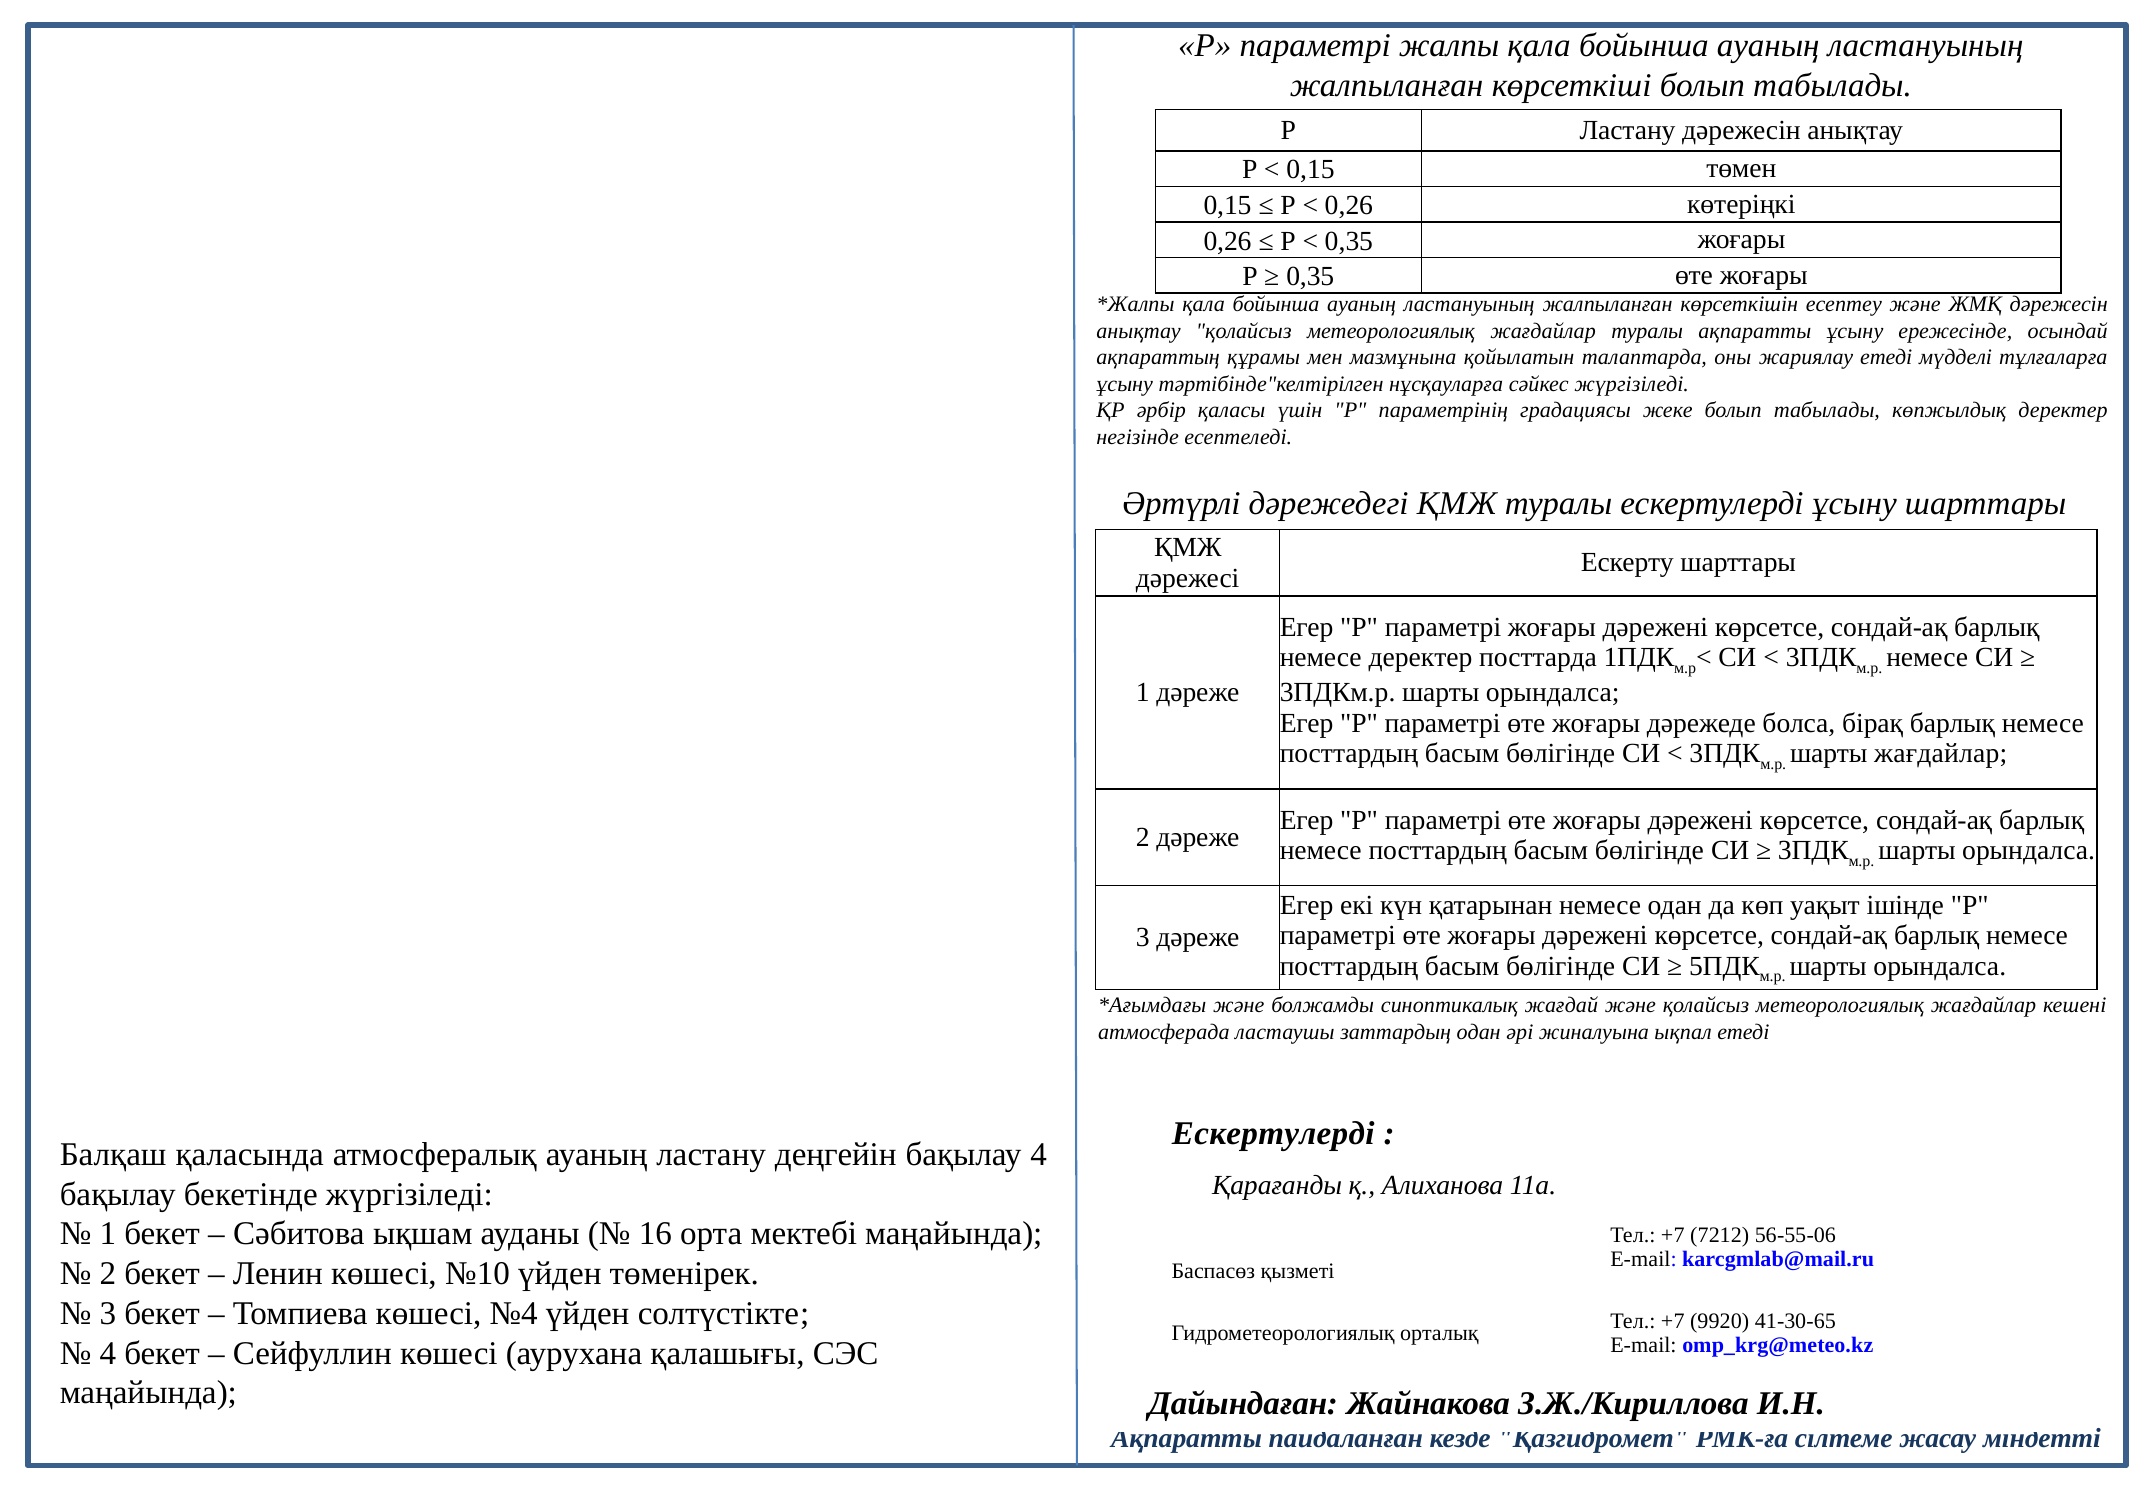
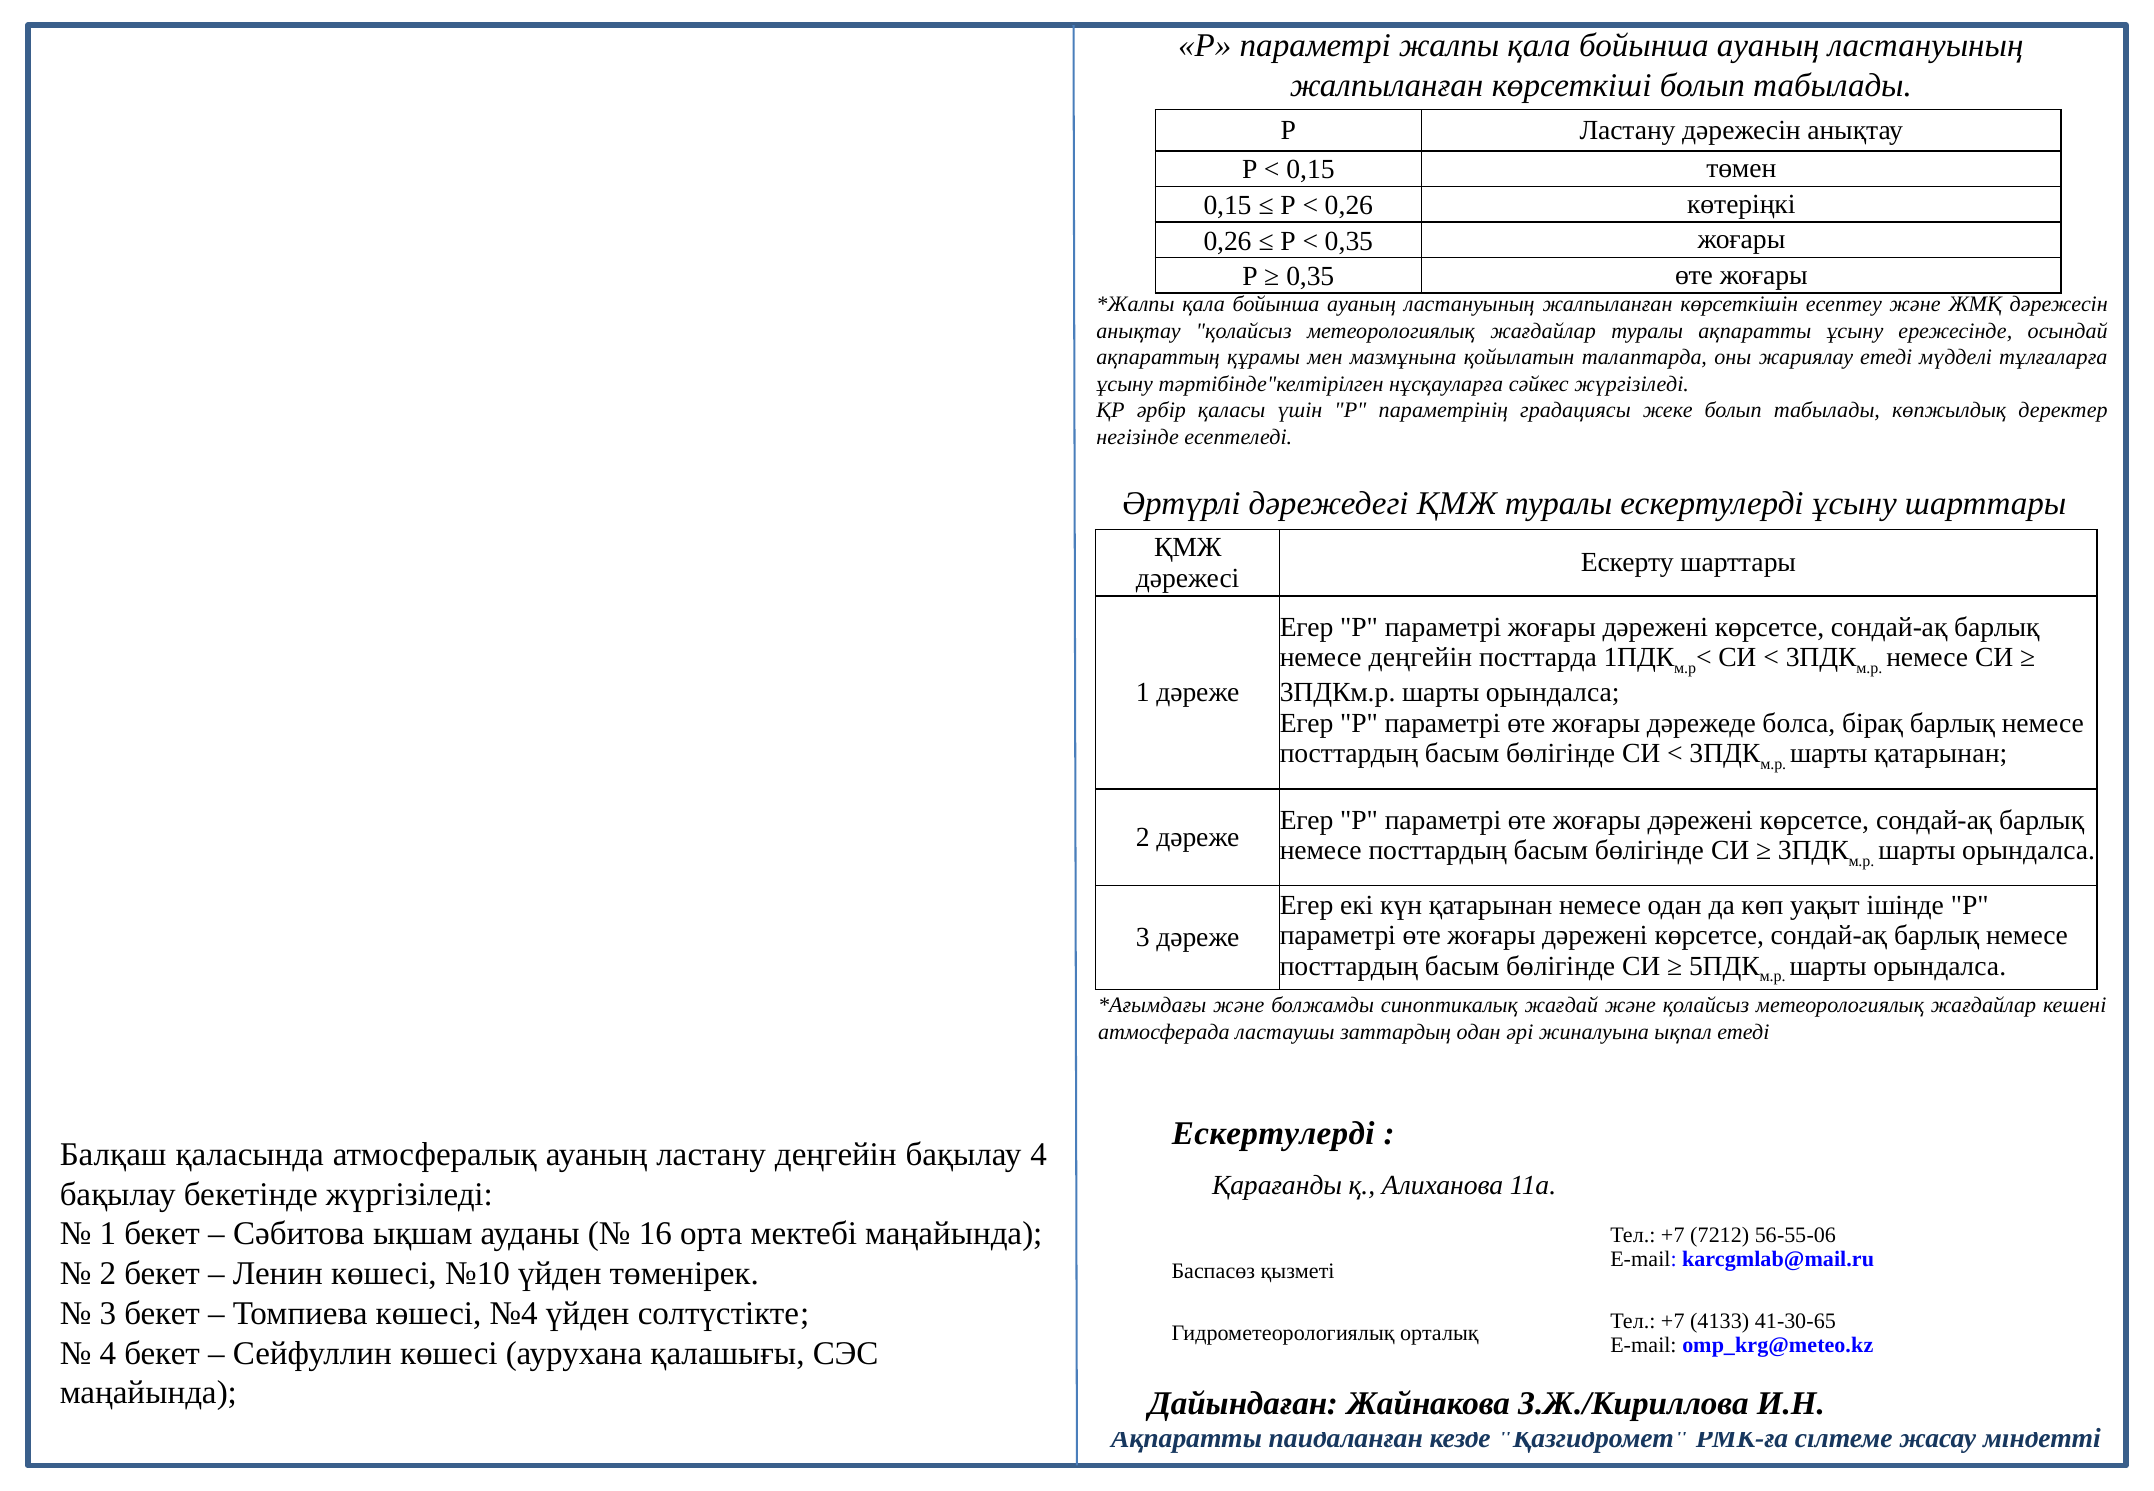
немесе деректер: деректер -> деңгейін (1420, 658)
шарты жағдайлар: жағдайлар -> қатарынан (1941, 754)
9920: 9920 -> 4133 (1720, 1321)
